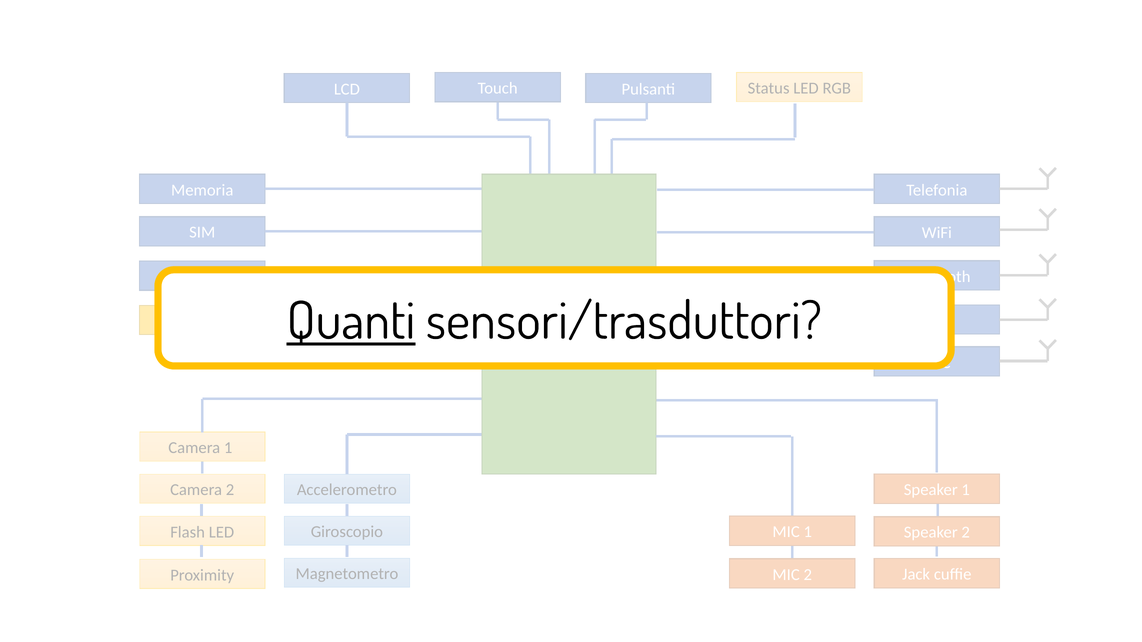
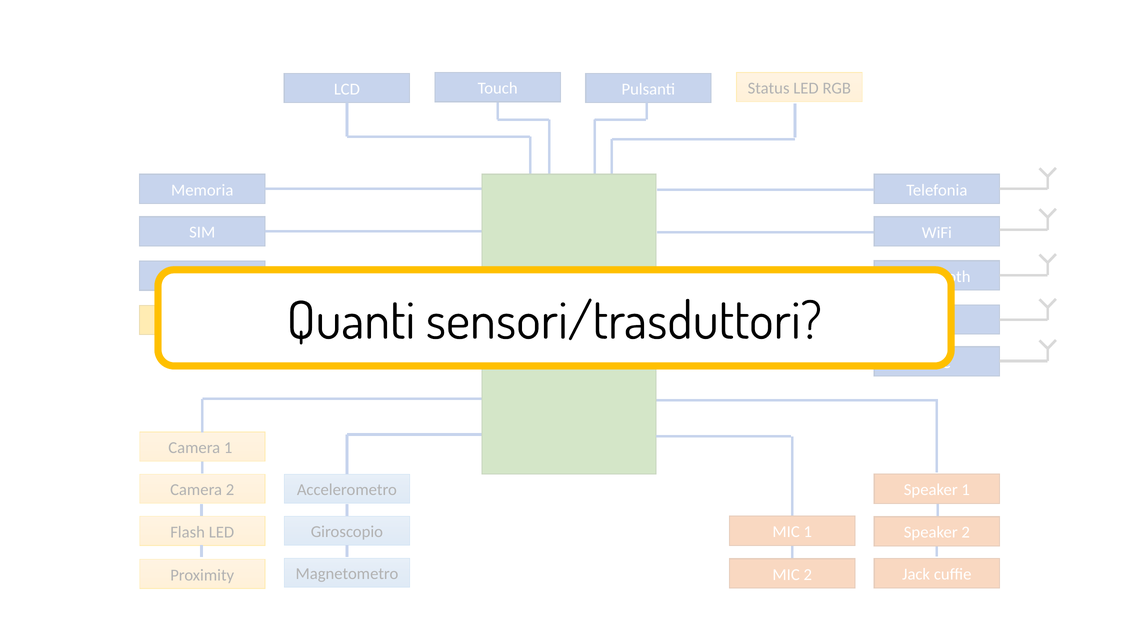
Quanti underline: present -> none (351, 322)
